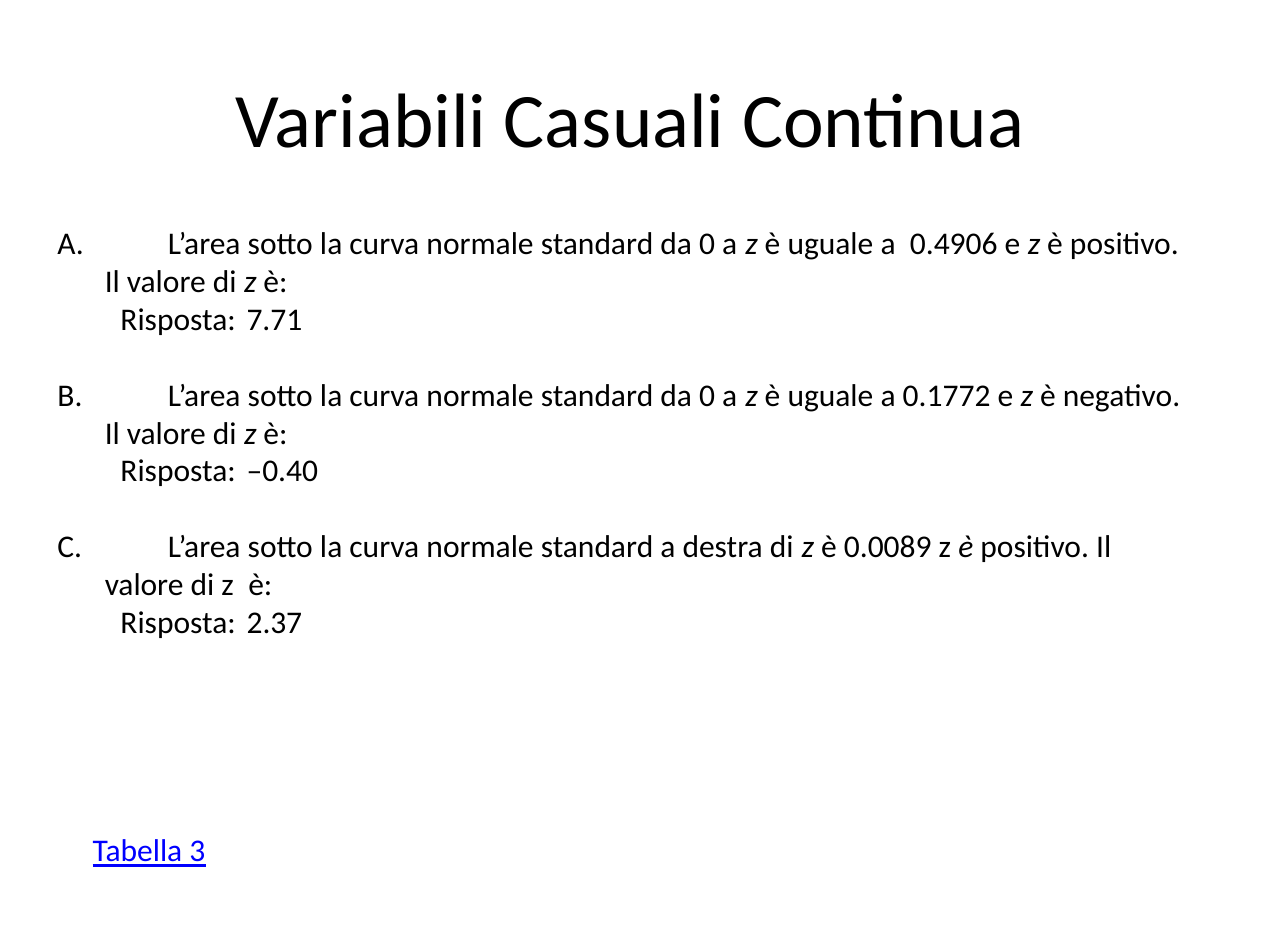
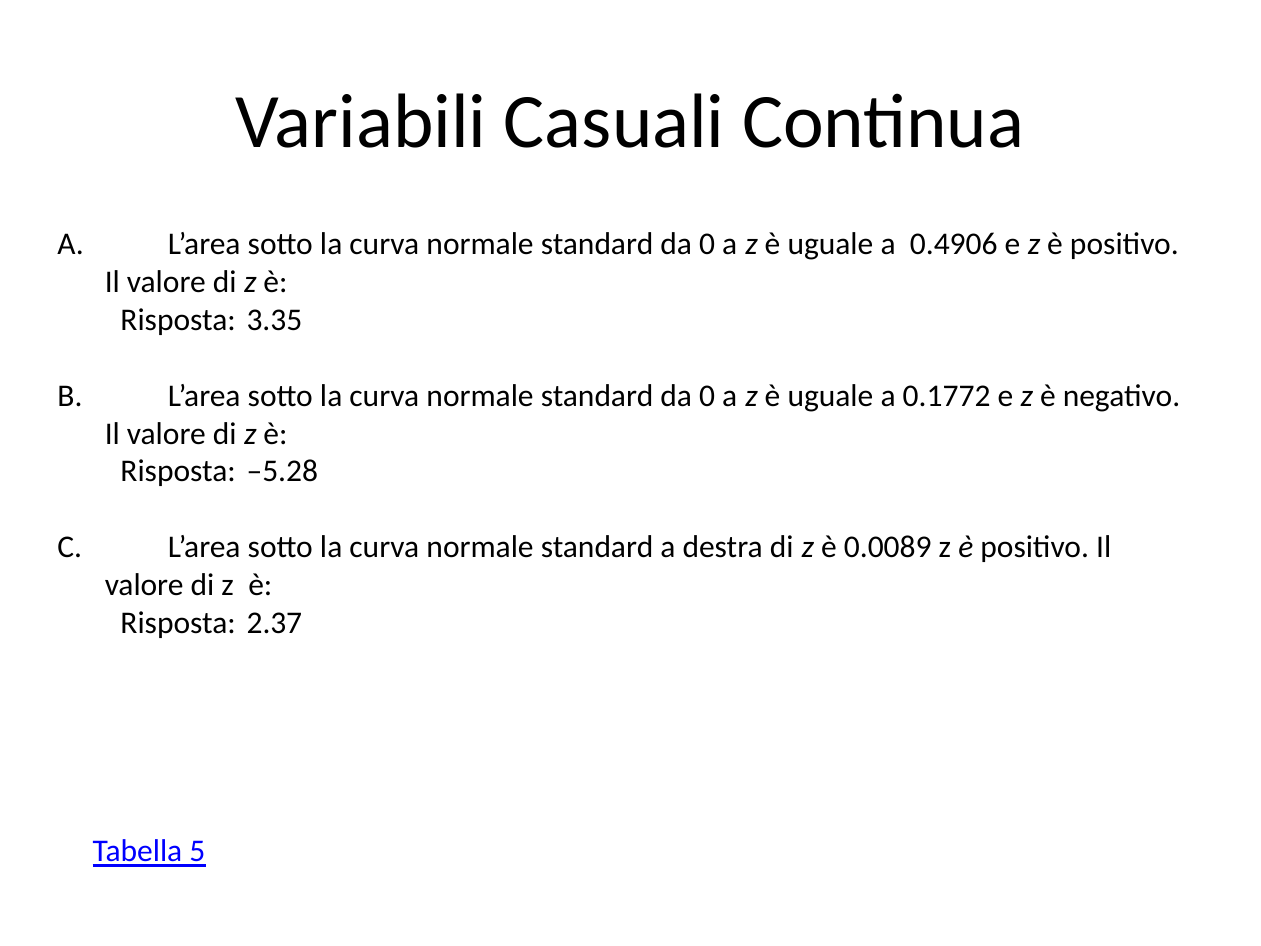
7.71: 7.71 -> 3.35 (274, 320)
–0.40: –0.40 -> –5.28 (282, 471)
3: 3 -> 5 (197, 851)
